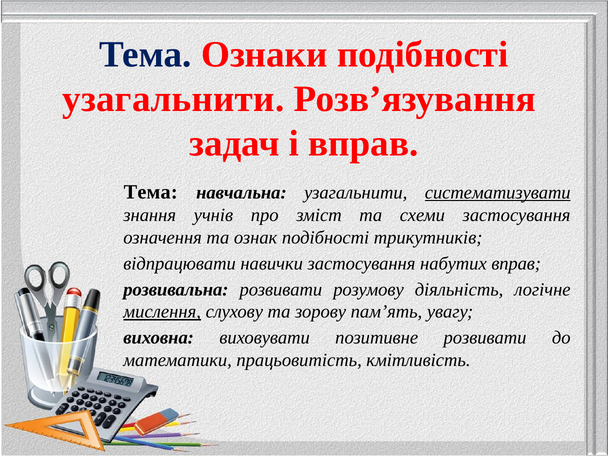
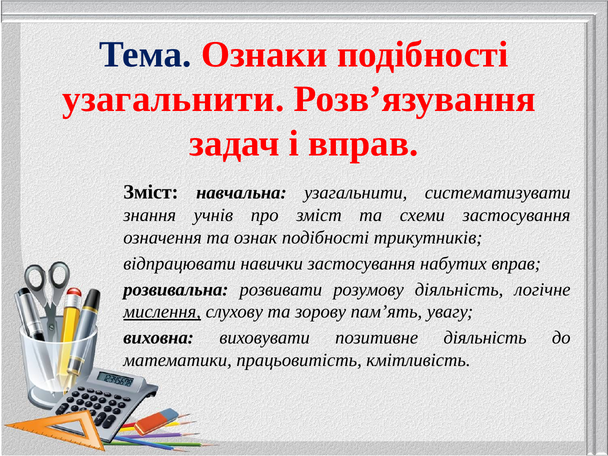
Тема: Тема -> Зміст (151, 192)
систематизувати underline: present -> none (498, 193)
позитивне розвивати: розвивати -> діяльність (485, 338)
